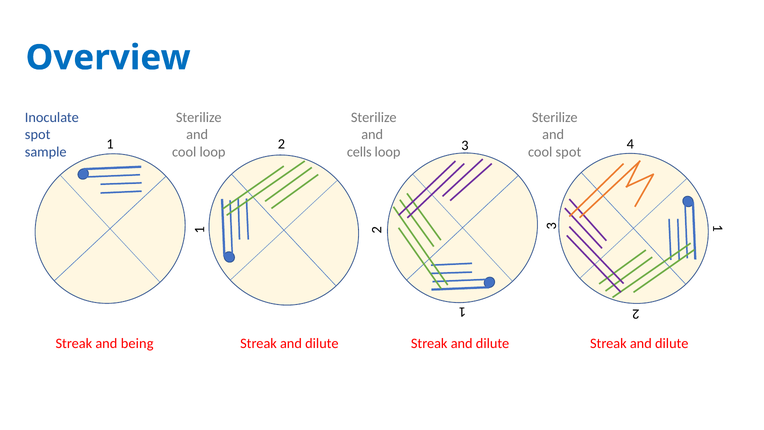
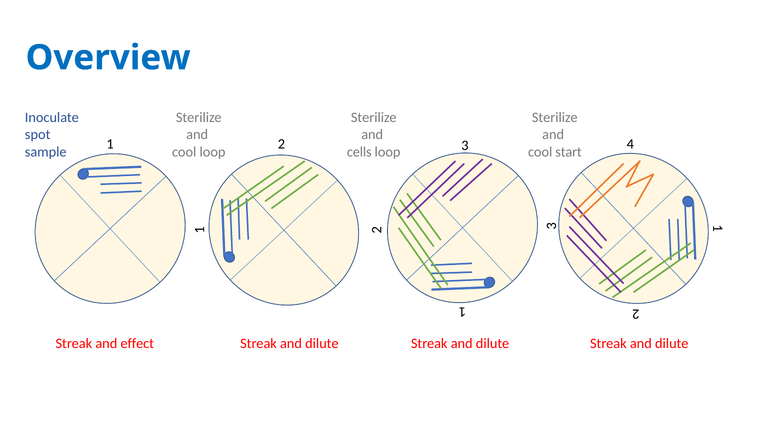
cool spot: spot -> start (569, 152)
being: being -> effect (137, 343)
